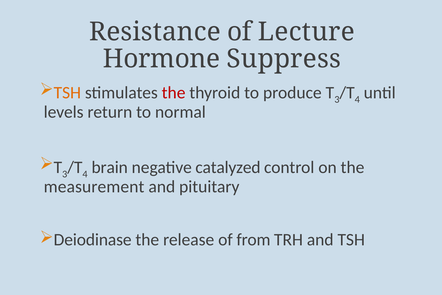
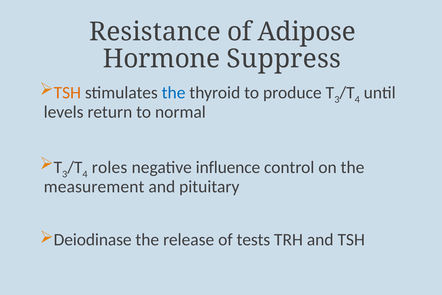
Lecture: Lecture -> Adipose (307, 32)
the colour: red -> blue (174, 93)
brain: brain -> roles (110, 167)
catalyzed: catalyzed -> influence (228, 167)
from: from -> tests (253, 240)
